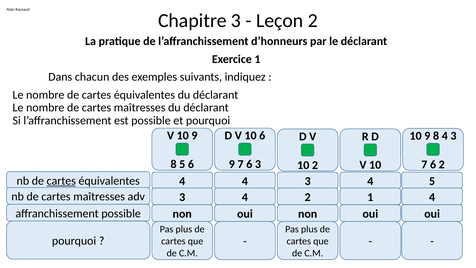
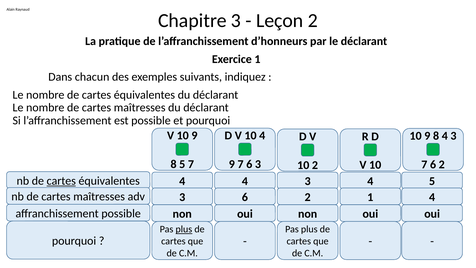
10 6: 6 -> 4 (262, 136)
5 6: 6 -> 7 (191, 164)
adv 3 4: 4 -> 6 (245, 197)
plus underline: none -> present (184, 229)
